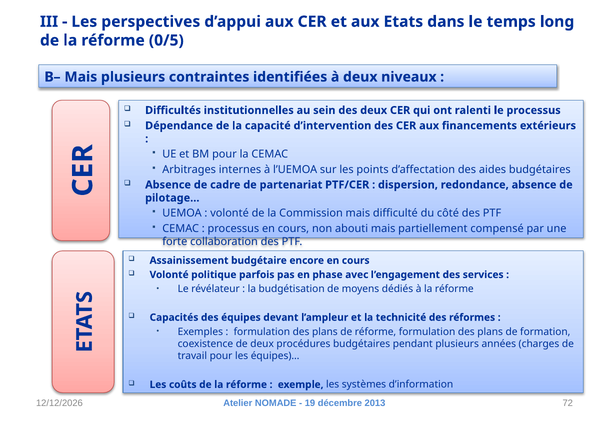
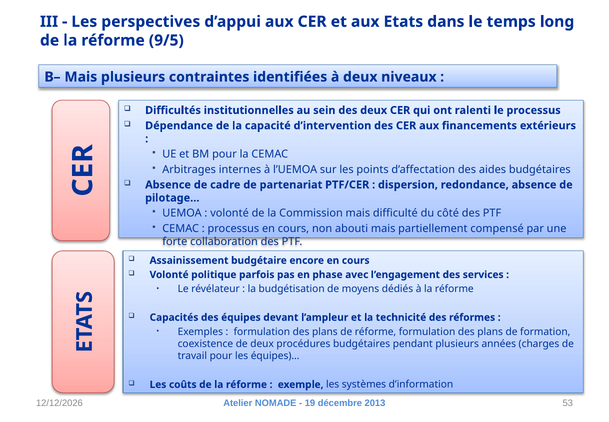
0/5: 0/5 -> 9/5 (166, 40)
72: 72 -> 53 (568, 403)
